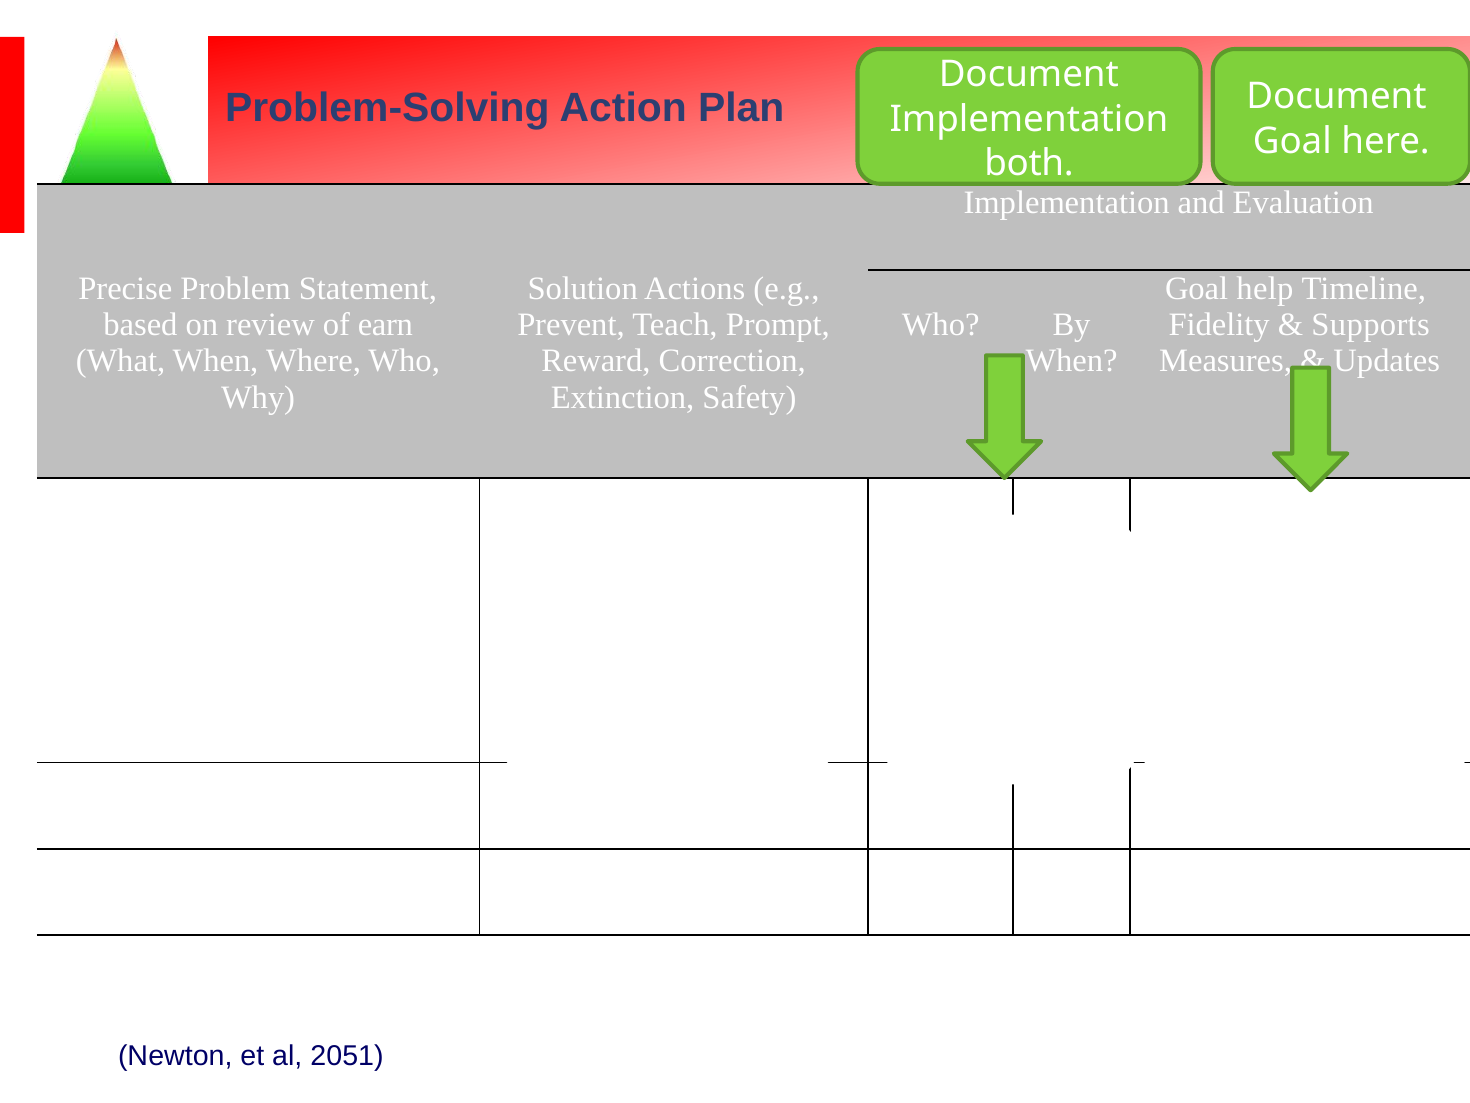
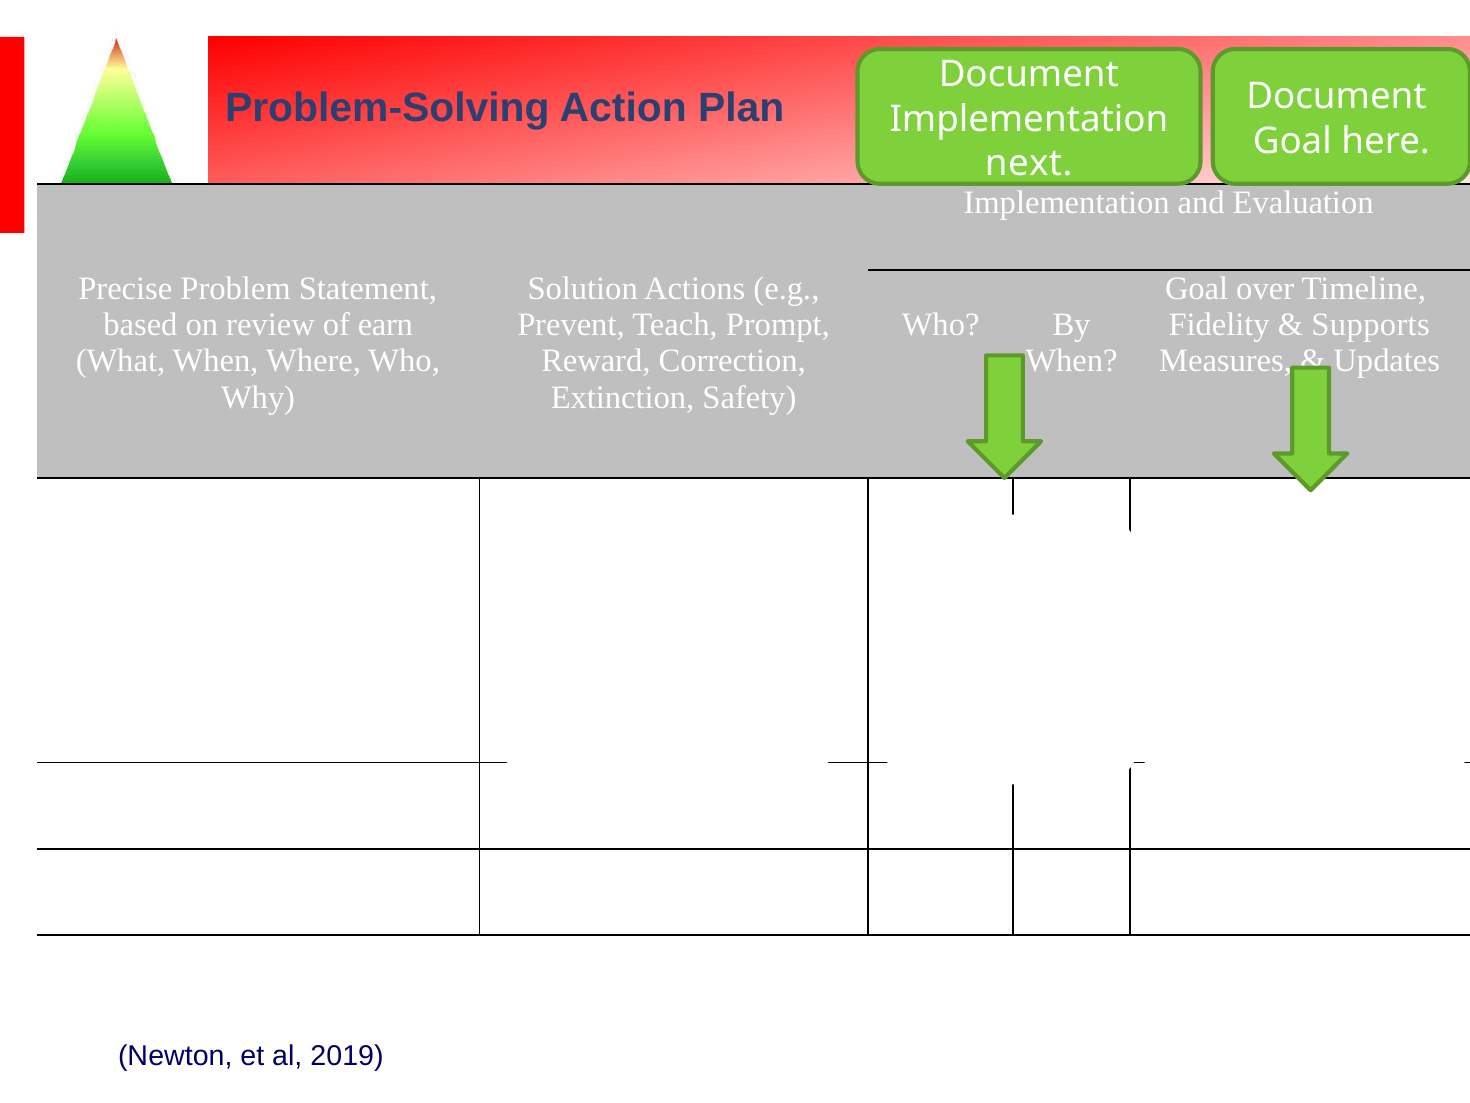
both: both -> next (1029, 163)
help: help -> over (1265, 288)
2051: 2051 -> 2019 (347, 1056)
